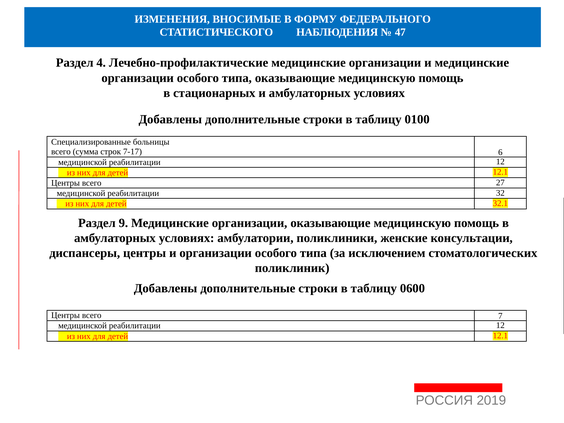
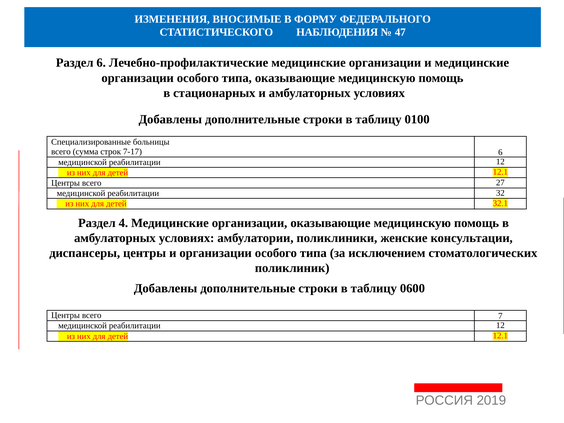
Раздел 4: 4 -> 6 (101, 63)
9: 9 -> 4 (123, 223)
